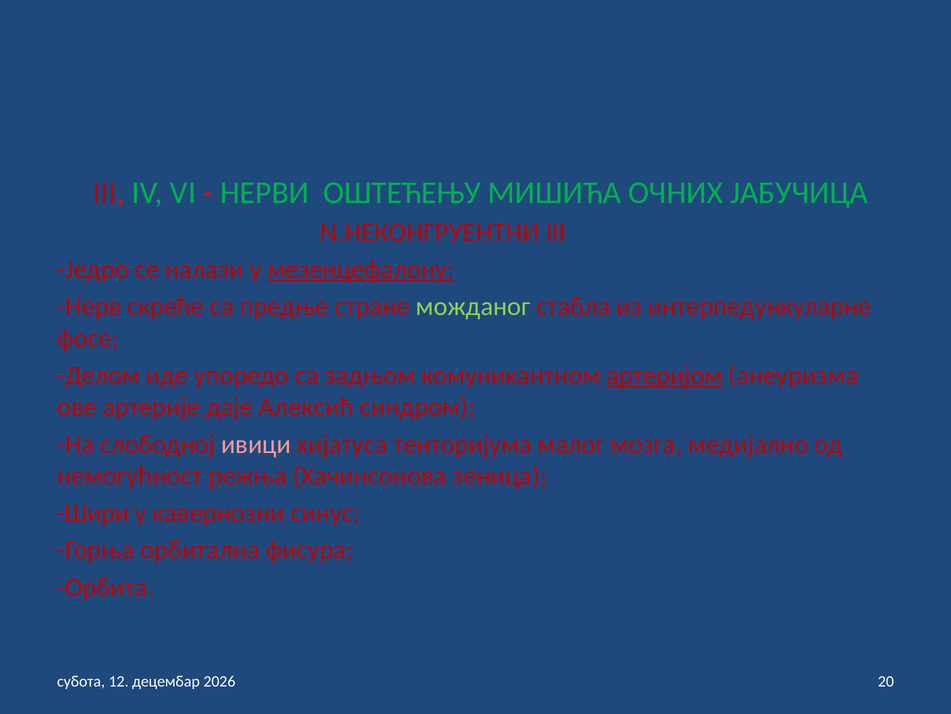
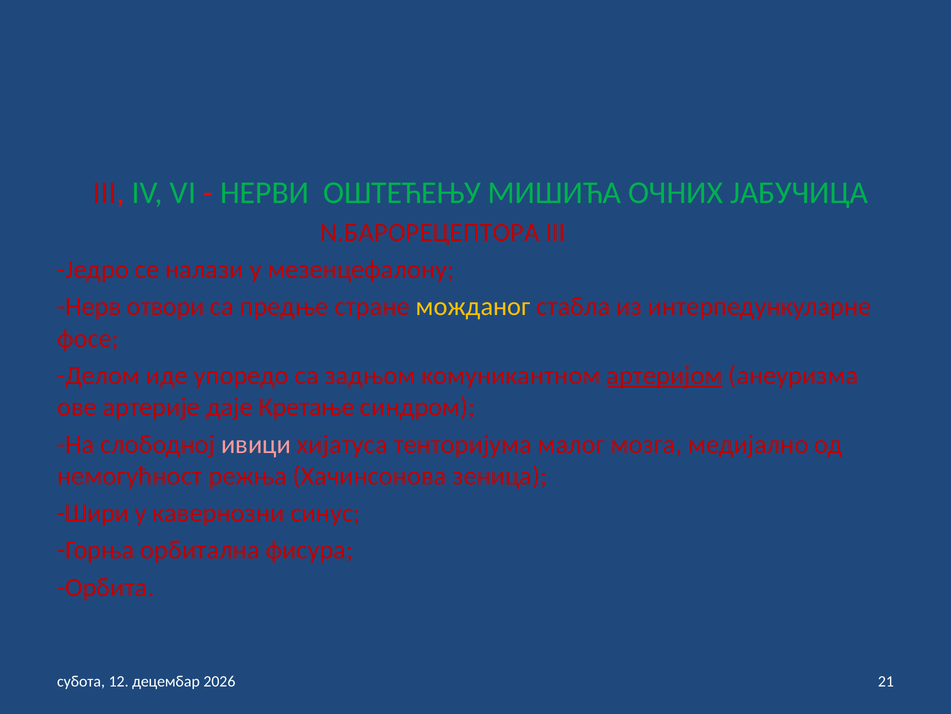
N.НЕКОНГРУЕНТНИ: N.НЕКОНГРУЕНТНИ -> N.БАРОРЕЦЕПТОРА (430, 232)
мезенцефалону underline: present -> none (361, 269)
скреће: скреће -> отвори (166, 306)
можданог colour: light green -> yellow (473, 306)
Алексић: Алексић -> Кретање (307, 407)
20: 20 -> 21 (886, 681)
